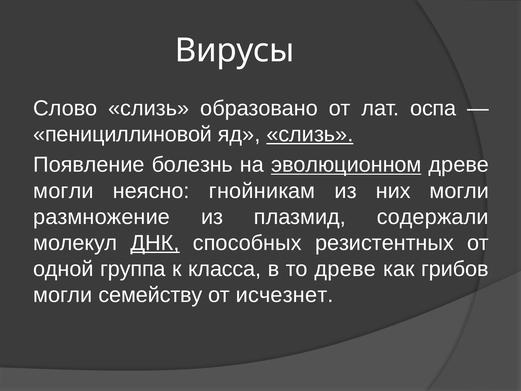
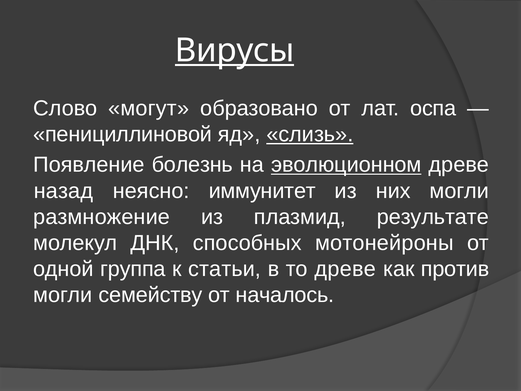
Вирусы underline: none -> present (235, 51)
Слово слизь: слизь -> могут (149, 108)
могли: могли -> назад (63, 191)
гнойникам: гнойникам -> иммунитет (262, 191)
содержали: содержали -> результате (433, 217)
ДНК underline: present -> none (155, 243)
резистентных: резистентных -> мотонейроны (384, 243)
класса: класса -> статьи (225, 269)
грибов: грибов -> против (455, 269)
исчезнет: исчезнет -> началось (285, 295)
